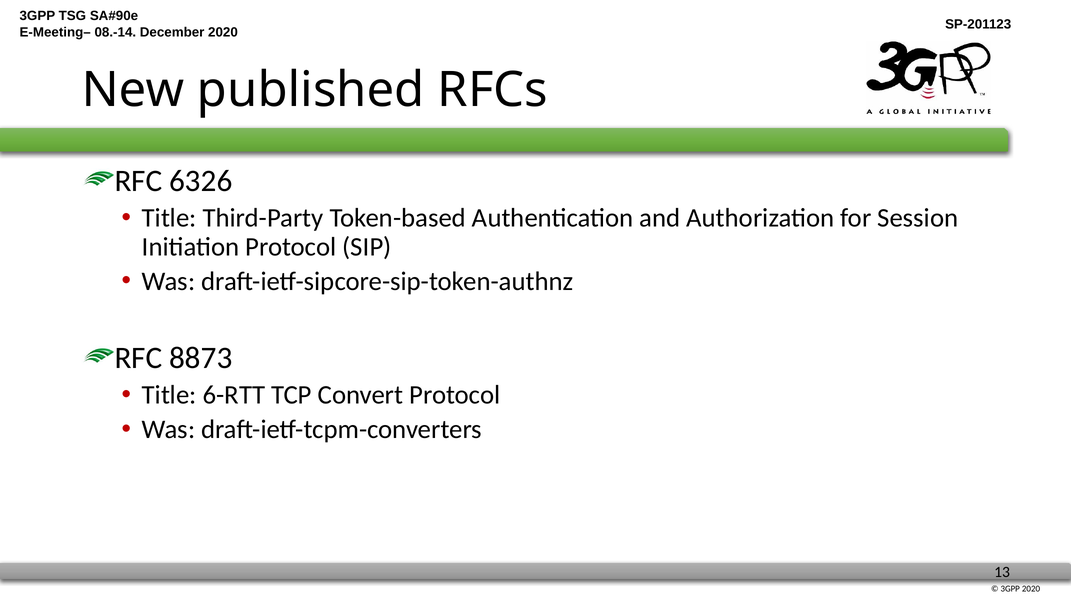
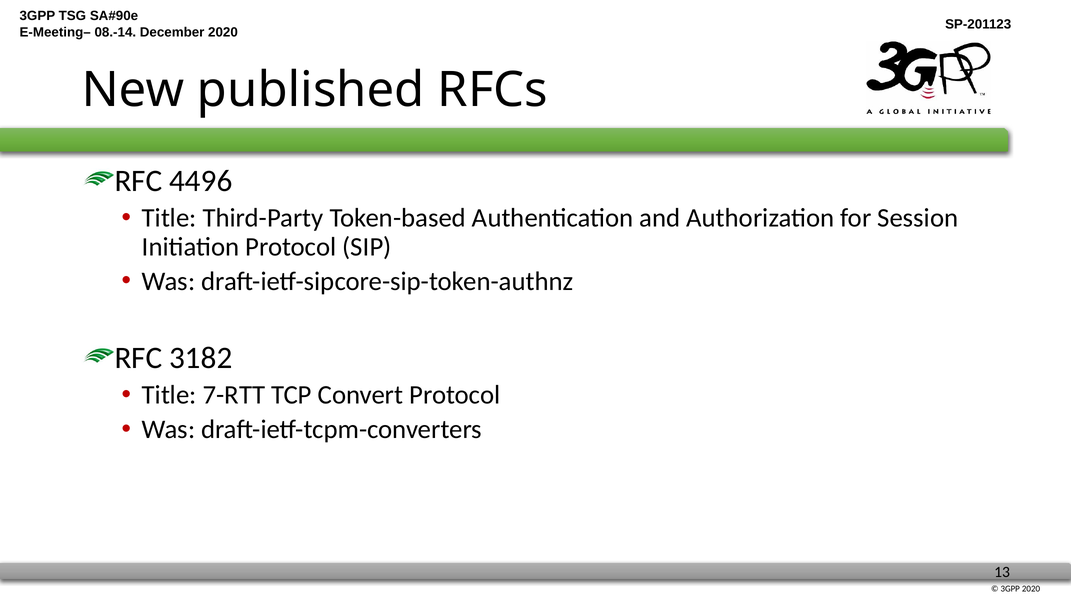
6326: 6326 -> 4496 (201, 181)
8873: 8873 -> 3182 (201, 358)
6-RTT: 6-RTT -> 7-RTT (234, 395)
